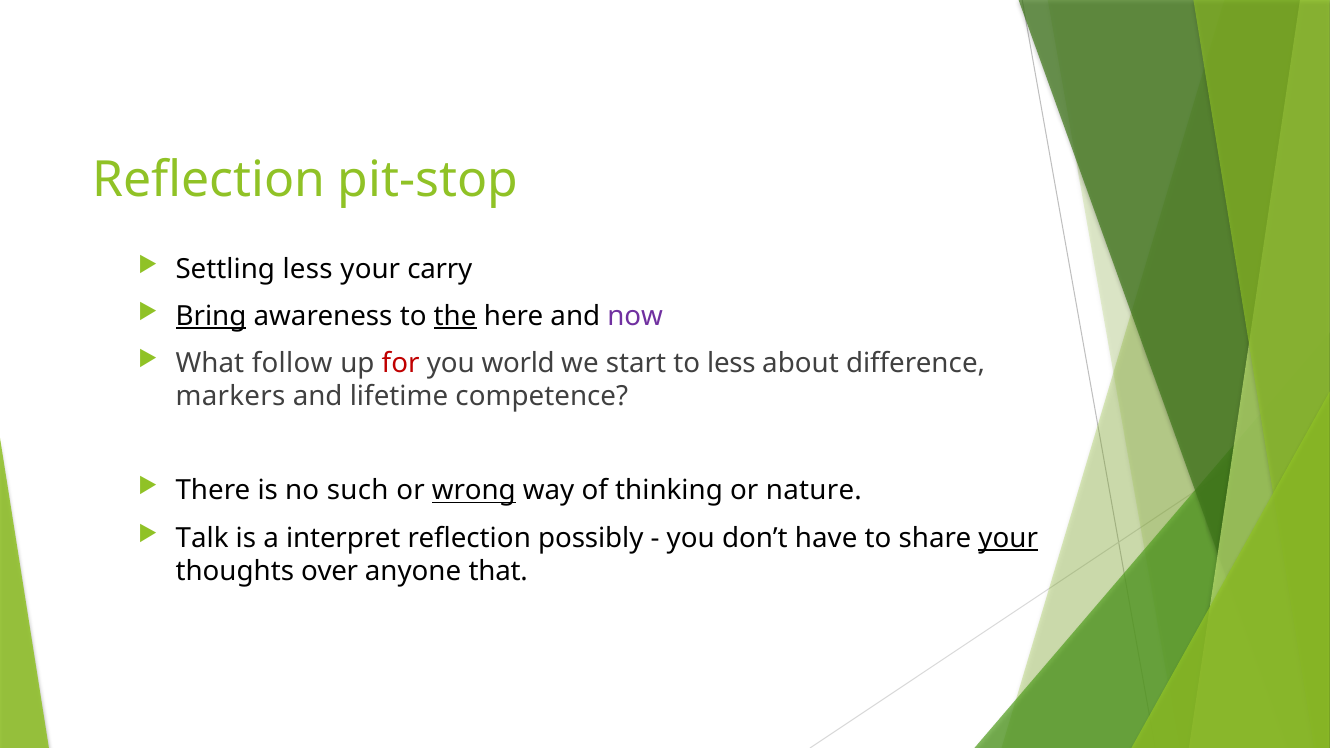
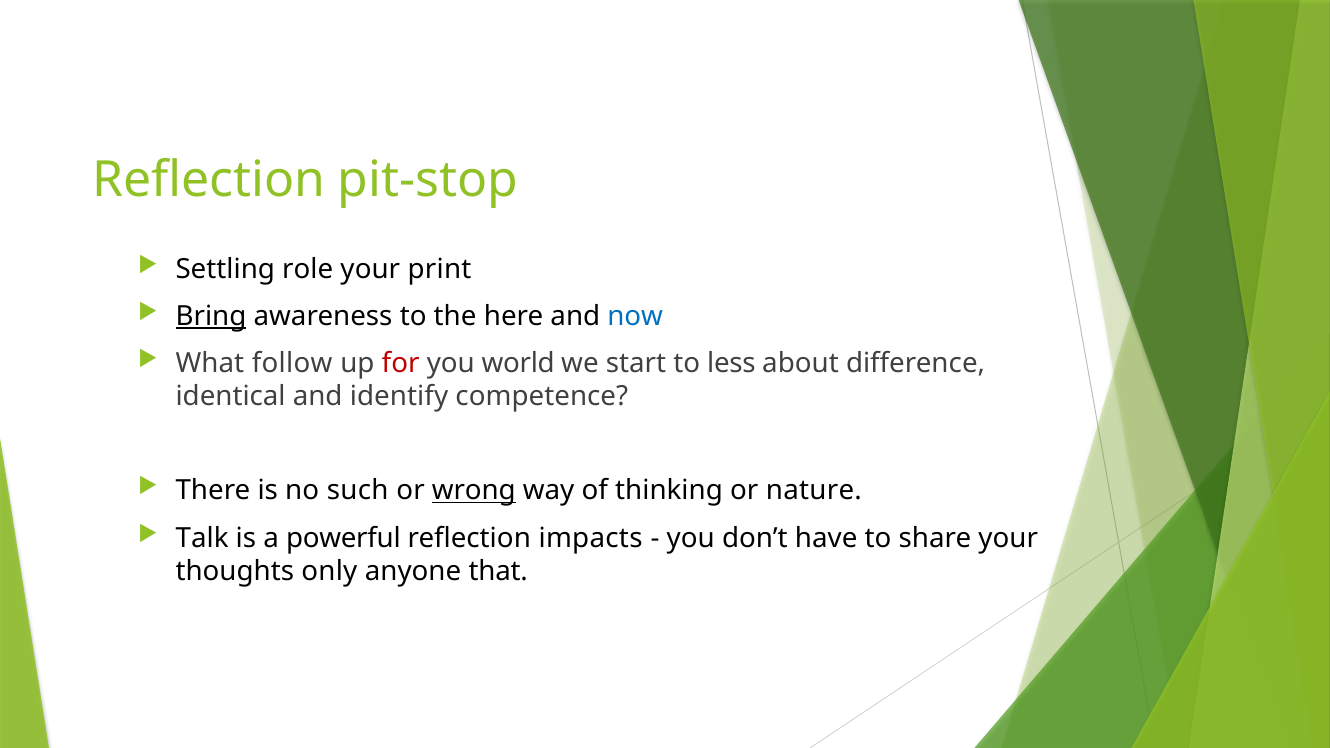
Settling less: less -> role (308, 269)
carry: carry -> print (440, 269)
the underline: present -> none (455, 316)
now colour: purple -> blue (635, 316)
markers: markers -> identical (231, 397)
lifetime: lifetime -> identify (399, 397)
interpret: interpret -> powerful (343, 538)
possibly: possibly -> impacts (591, 538)
your underline: present -> none (1008, 538)
over: over -> only (329, 571)
